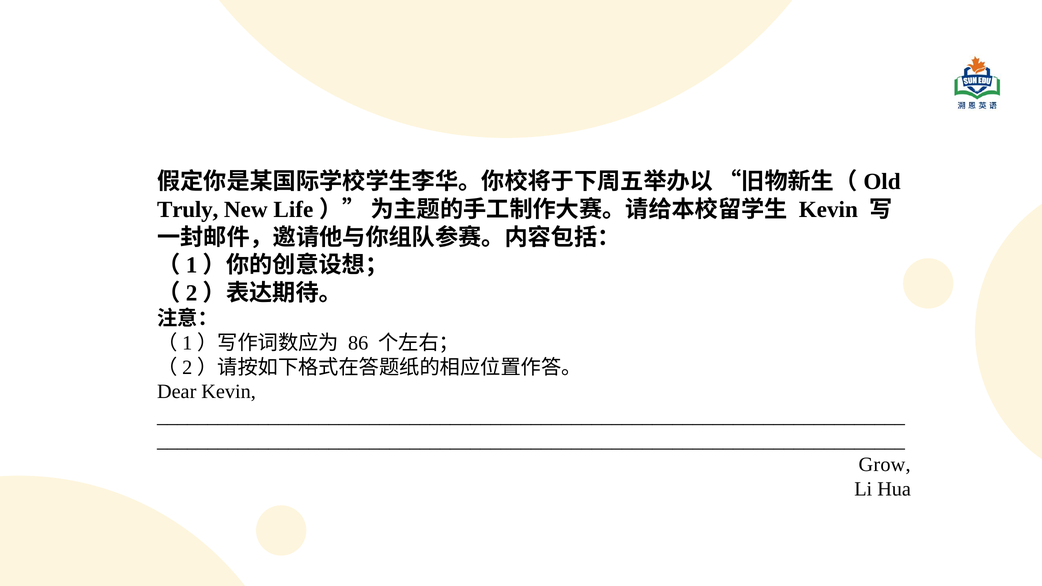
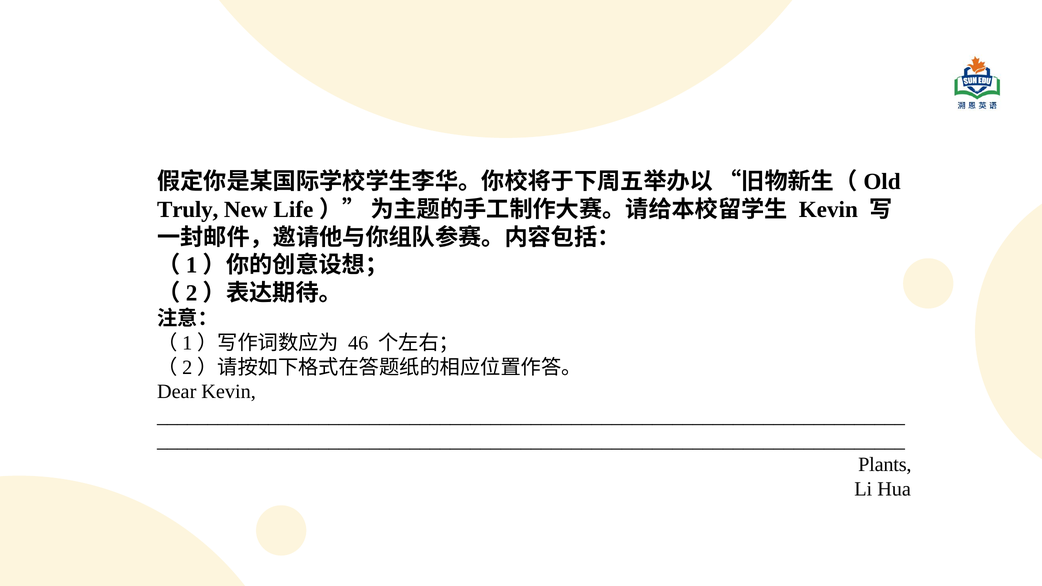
86: 86 -> 46 (358, 343)
Grow: Grow -> Plants (885, 465)
